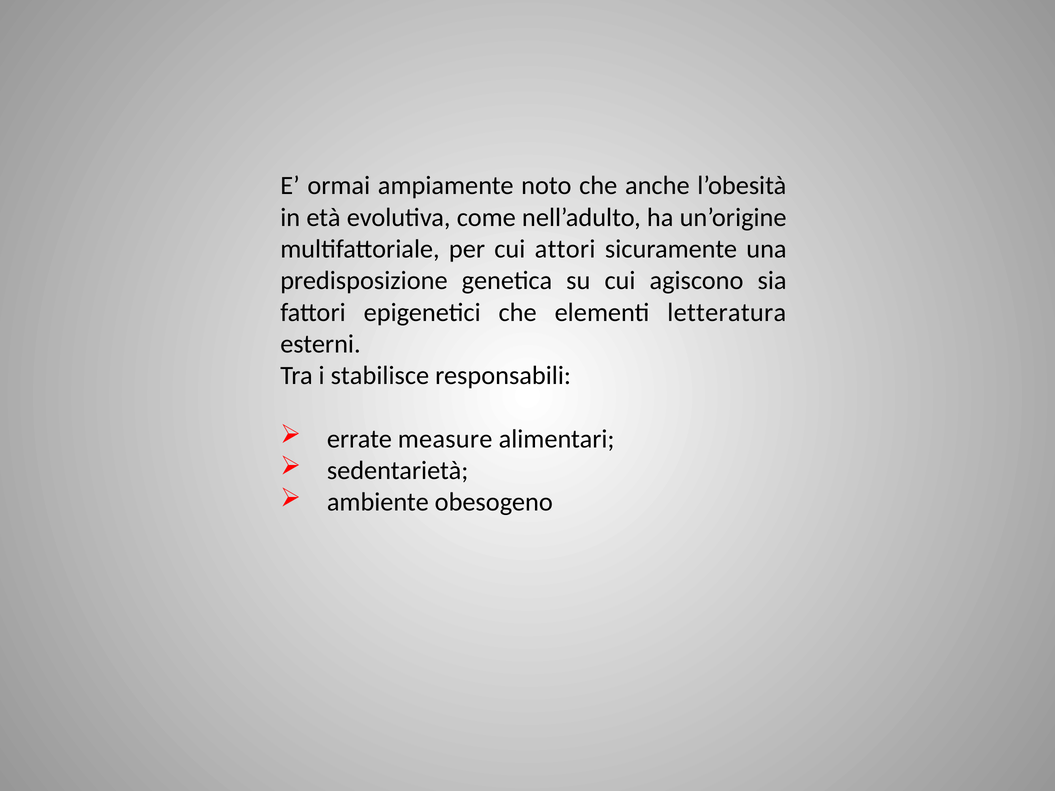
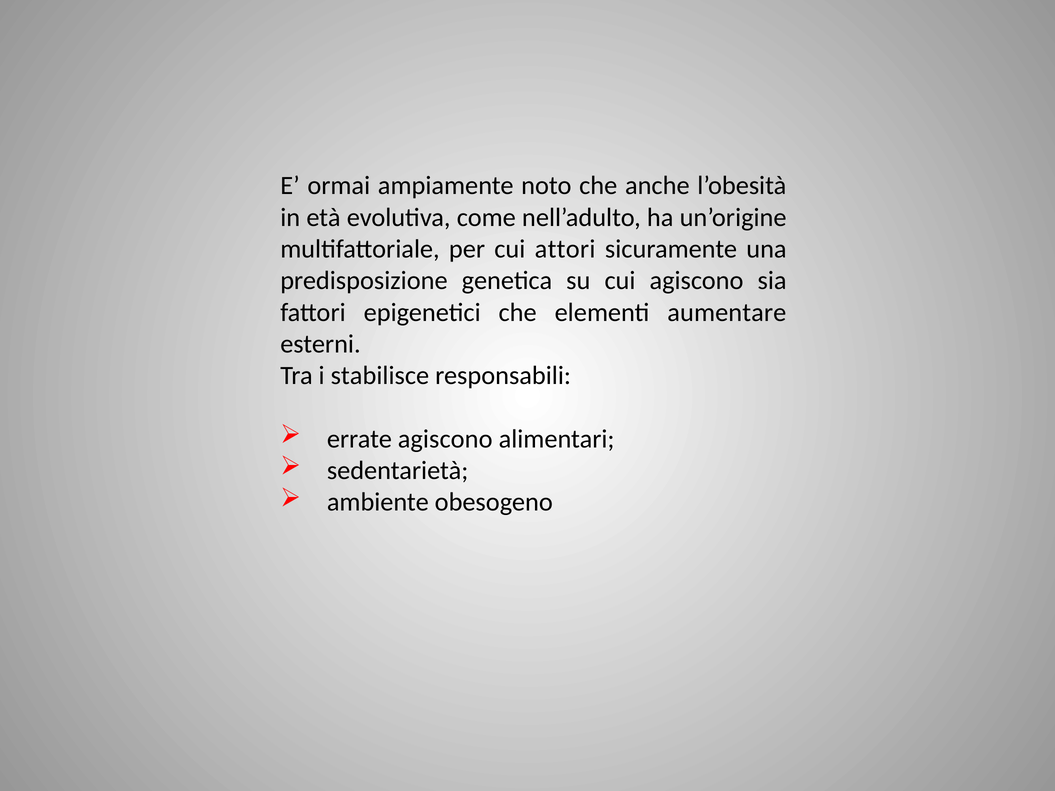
letteratura: letteratura -> aumentare (727, 312)
errate measure: measure -> agiscono (445, 439)
